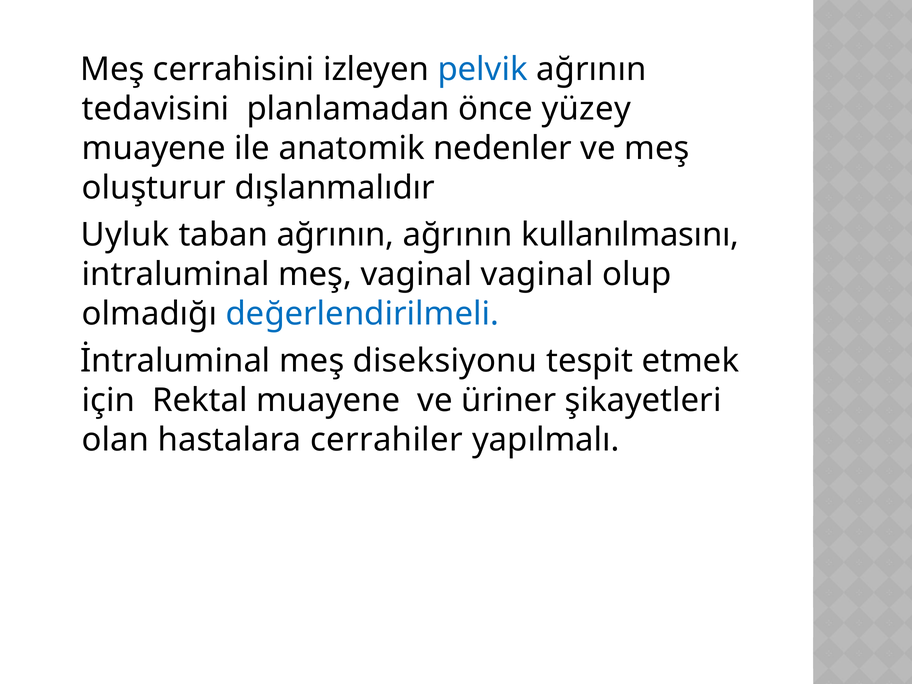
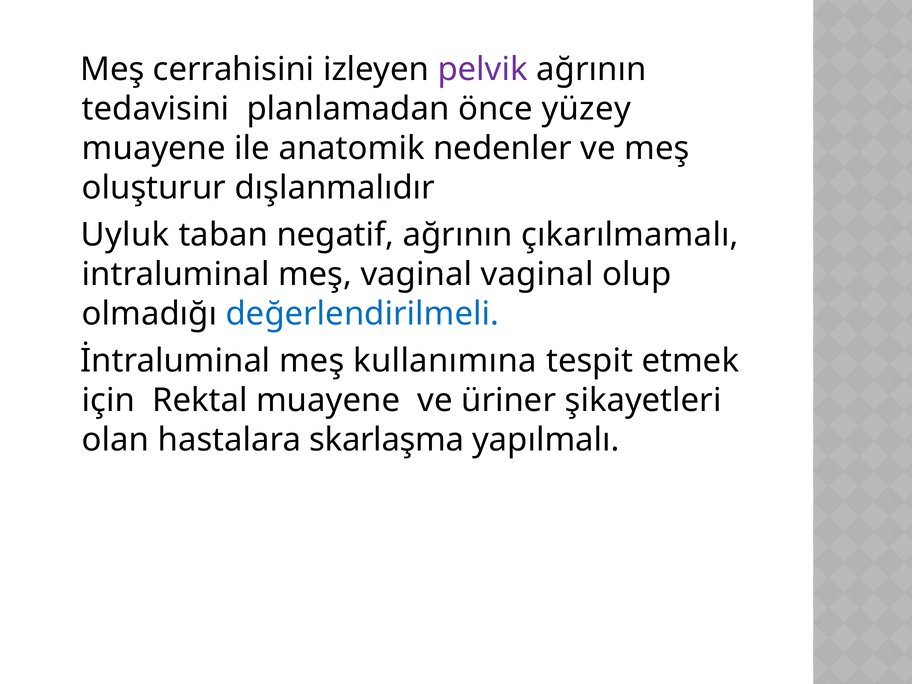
pelvik colour: blue -> purple (483, 69)
taban ağrının: ağrının -> negatif (335, 235)
kullanılmasını: kullanılmasını -> çıkarılmamalı (630, 235)
diseksiyonu: diseksiyonu -> kullanımına (445, 361)
cerrahiler: cerrahiler -> skarlaşma (387, 440)
